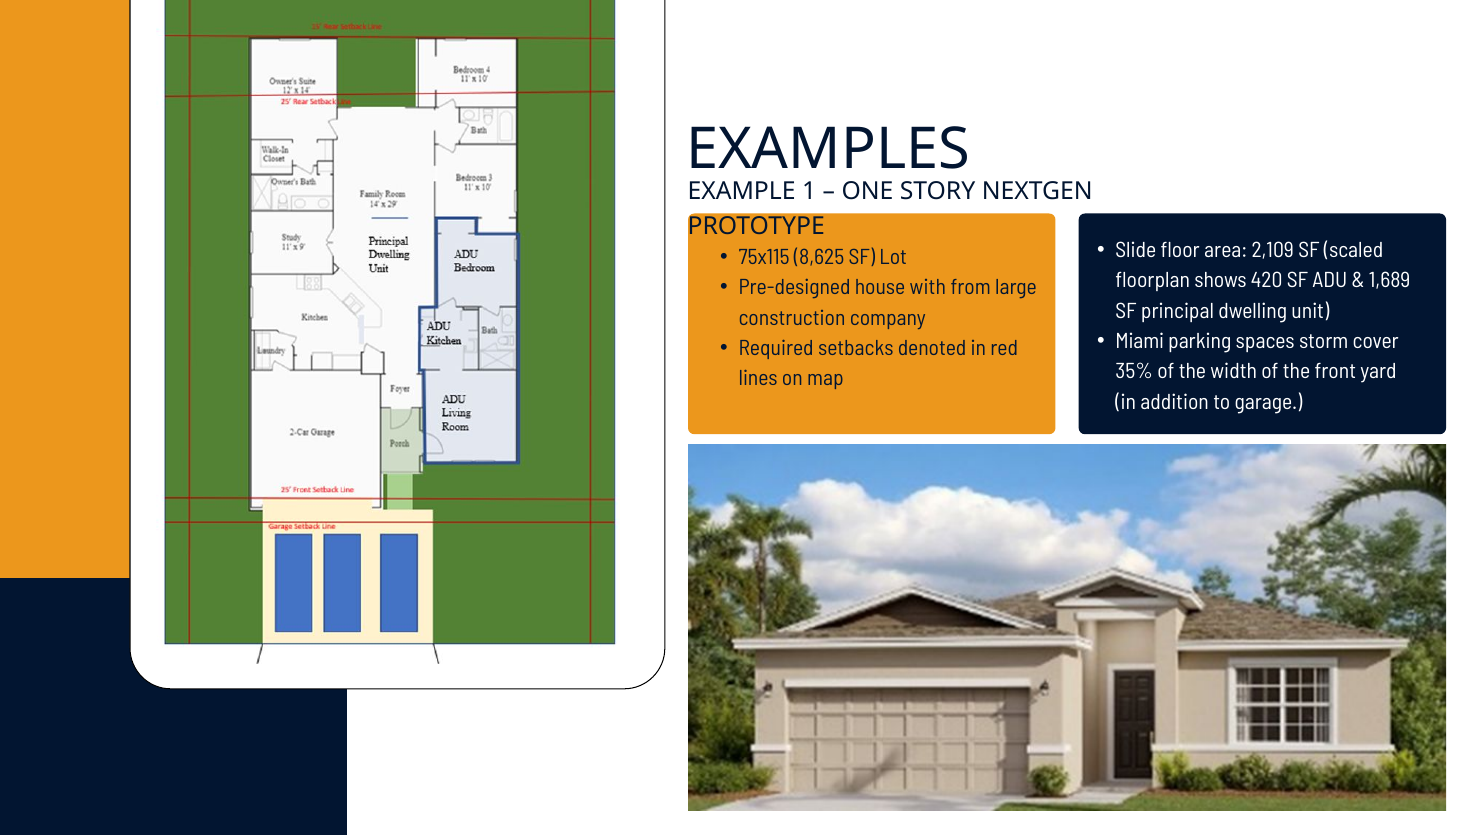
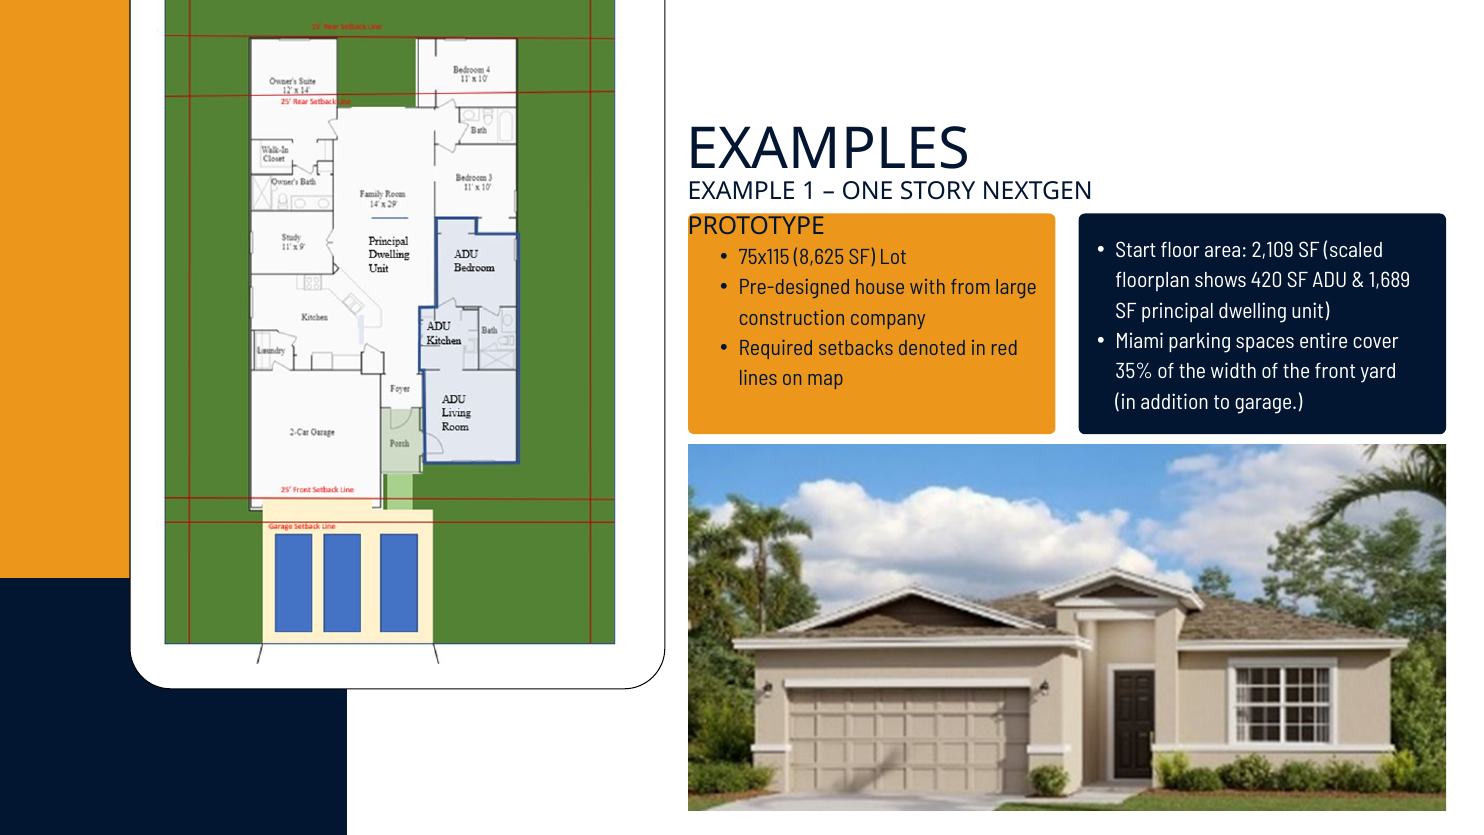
Slide: Slide -> Start (1136, 250)
storm: storm -> entire (1324, 341)
